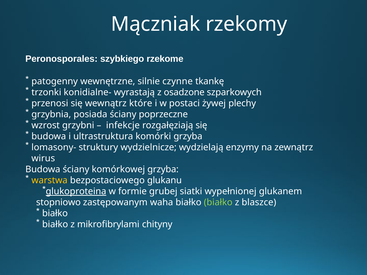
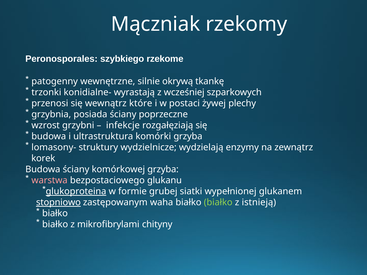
czynne: czynne -> okrywą (178, 81)
osadzone: osadzone -> wcześniej (184, 92)
wirus: wirus -> korek (43, 159)
warstwa colour: yellow -> pink (49, 181)
stopniowo underline: none -> present (58, 203)
blaszce: blaszce -> istnieją (259, 203)
